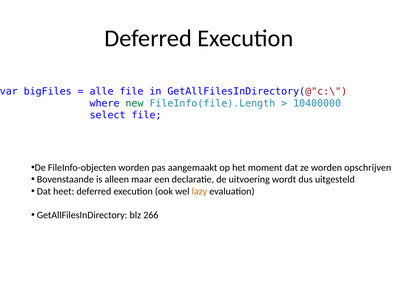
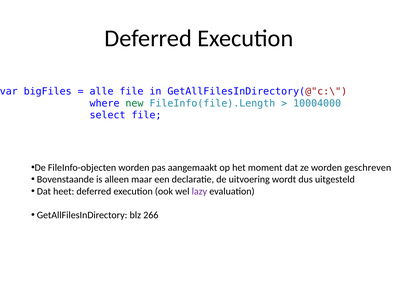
10400000: 10400000 -> 10004000 (317, 103)
opschrijven: opschrijven -> geschreven (368, 168)
lazy colour: orange -> purple (199, 192)
